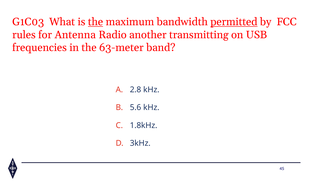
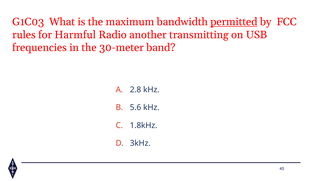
the underline: present -> none (96, 22)
Antenna: Antenna -> Harmful (75, 35)
63-meter: 63-meter -> 30-meter (121, 48)
